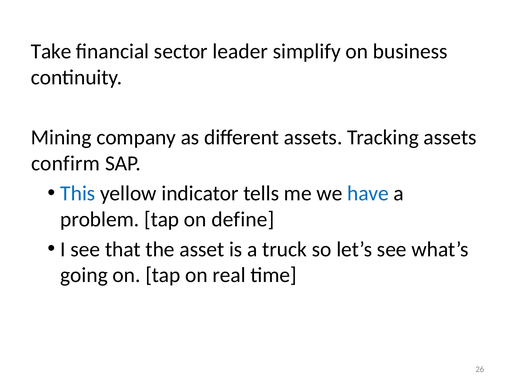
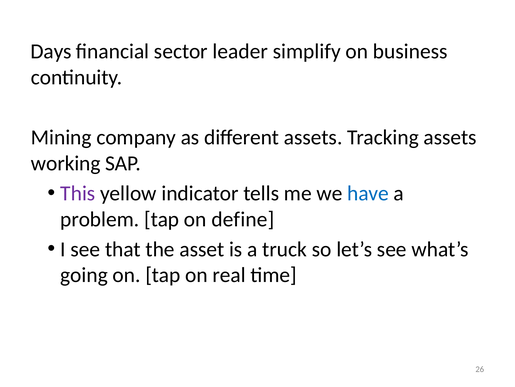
Take: Take -> Days (51, 51)
confirm: confirm -> working (66, 163)
This colour: blue -> purple (78, 193)
